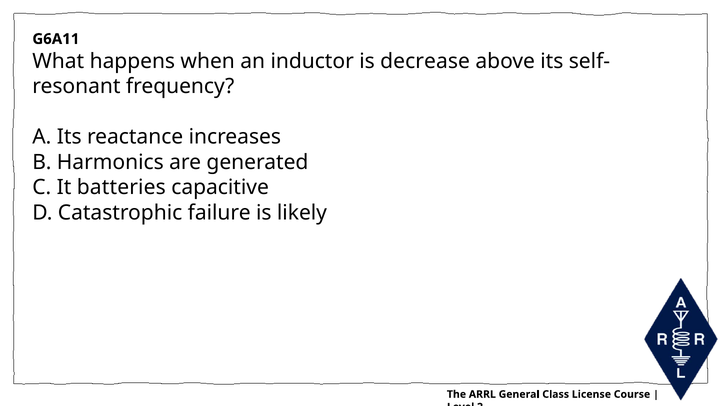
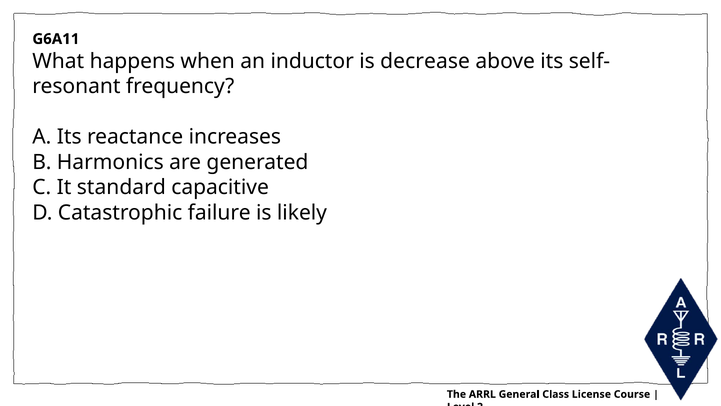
batteries: batteries -> standard (121, 187)
